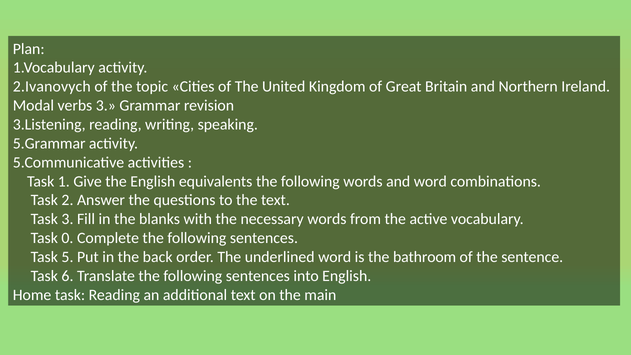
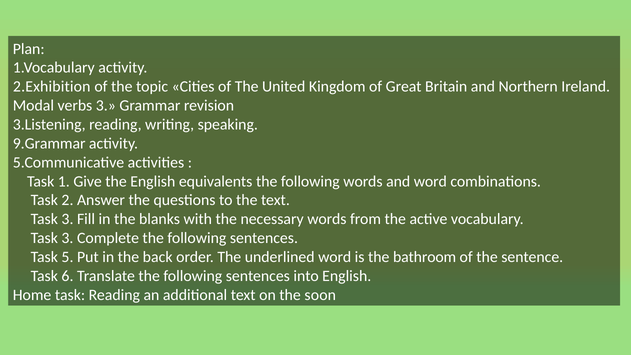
2.Ivanovych: 2.Ivanovych -> 2.Exhibition (52, 87)
5.Grammar: 5.Grammar -> 9.Grammar (49, 143)
0: 0 -> 3 (67, 238)
main: main -> soon (320, 295)
